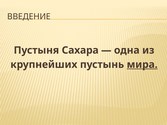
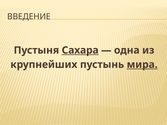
Сахара underline: none -> present (80, 50)
